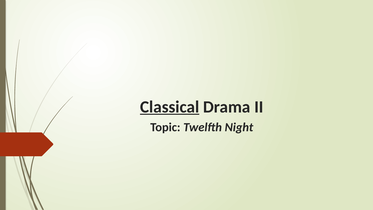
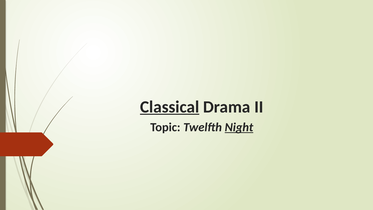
Night underline: none -> present (239, 127)
